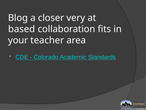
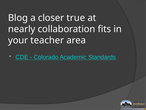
very: very -> true (76, 18)
based: based -> nearly (22, 29)
